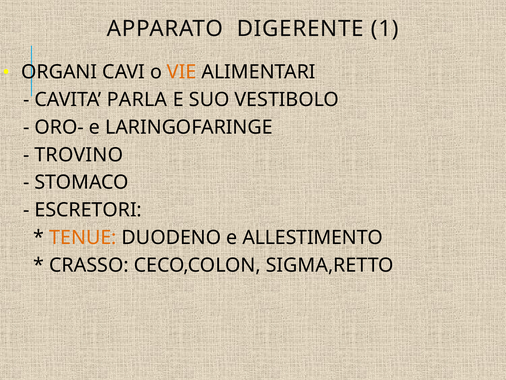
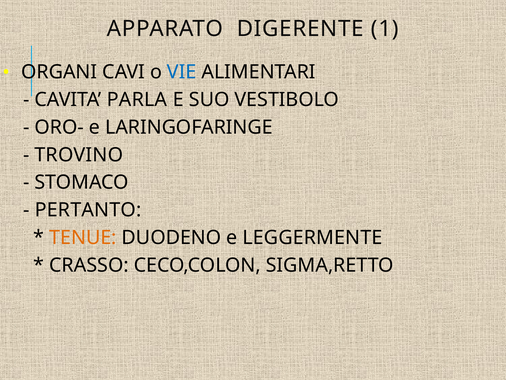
VIE colour: orange -> blue (182, 72)
ESCRETORI: ESCRETORI -> PERTANTO (88, 210)
ALLESTIMENTO: ALLESTIMENTO -> LEGGERMENTE (312, 237)
